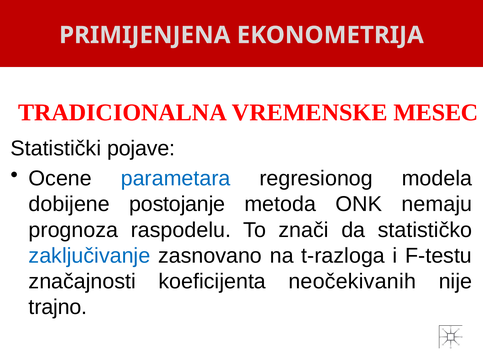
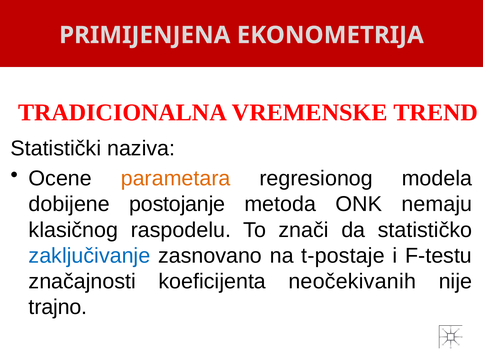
MESEC: MESEC -> TREND (436, 113)
pojave: pojave -> naziva (141, 148)
parametara colour: blue -> orange (176, 179)
prognoza: prognoza -> klasičnog (73, 230)
t-razloga: t-razloga -> t-postaje (343, 256)
